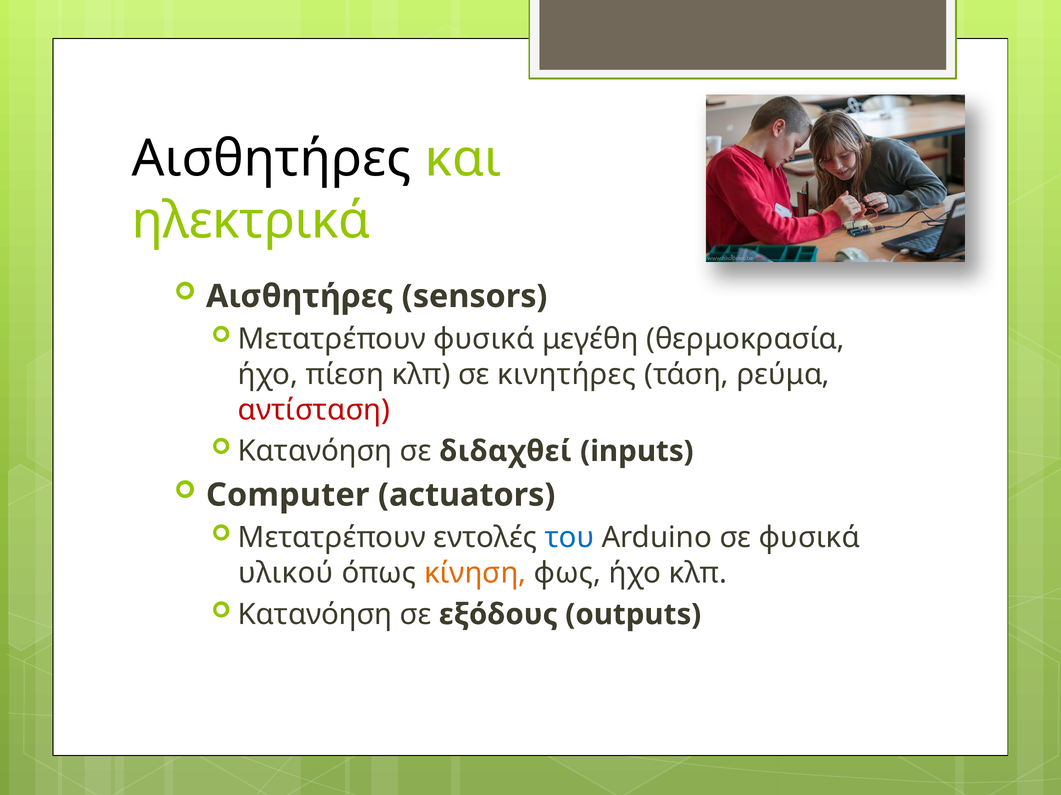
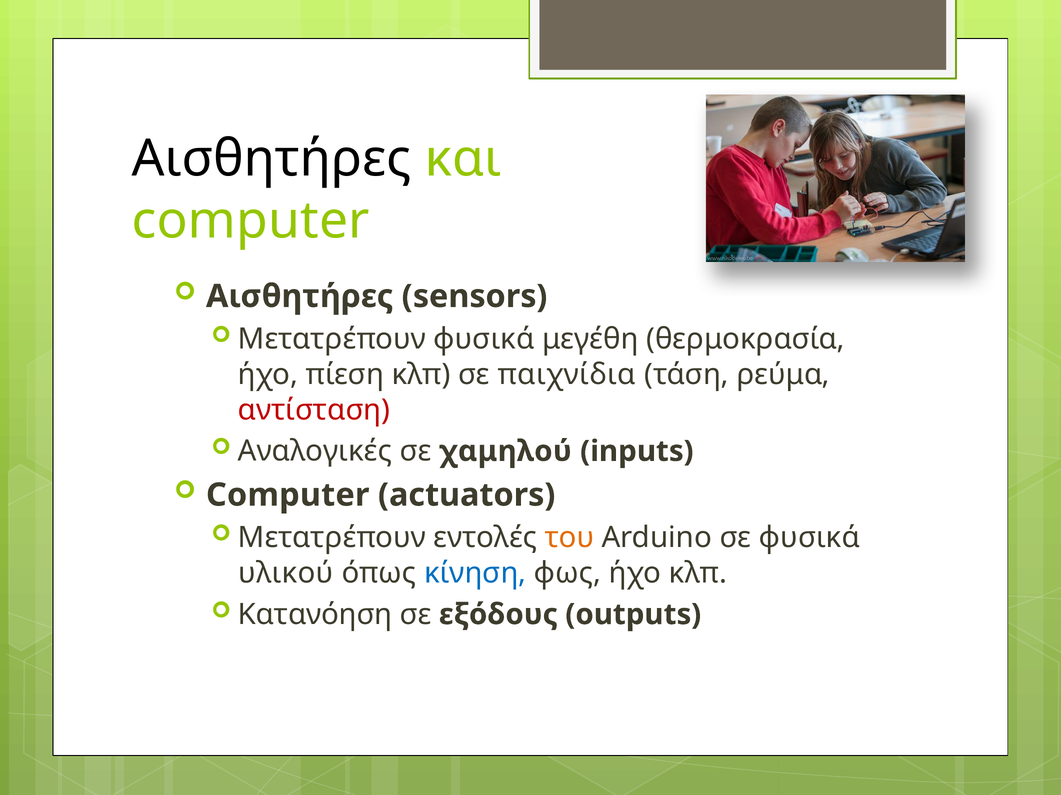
ηλεκτρικά: ηλεκτρικά -> computer (251, 221)
κινητήρες: κινητήρες -> παιχνίδια (567, 375)
Κατανόηση: Κατανόηση -> Αναλογικές (315, 452)
διδαχθεί: διδαχθεί -> χαμηλού (506, 452)
του colour: blue -> orange (569, 538)
κίνηση colour: orange -> blue (475, 574)
